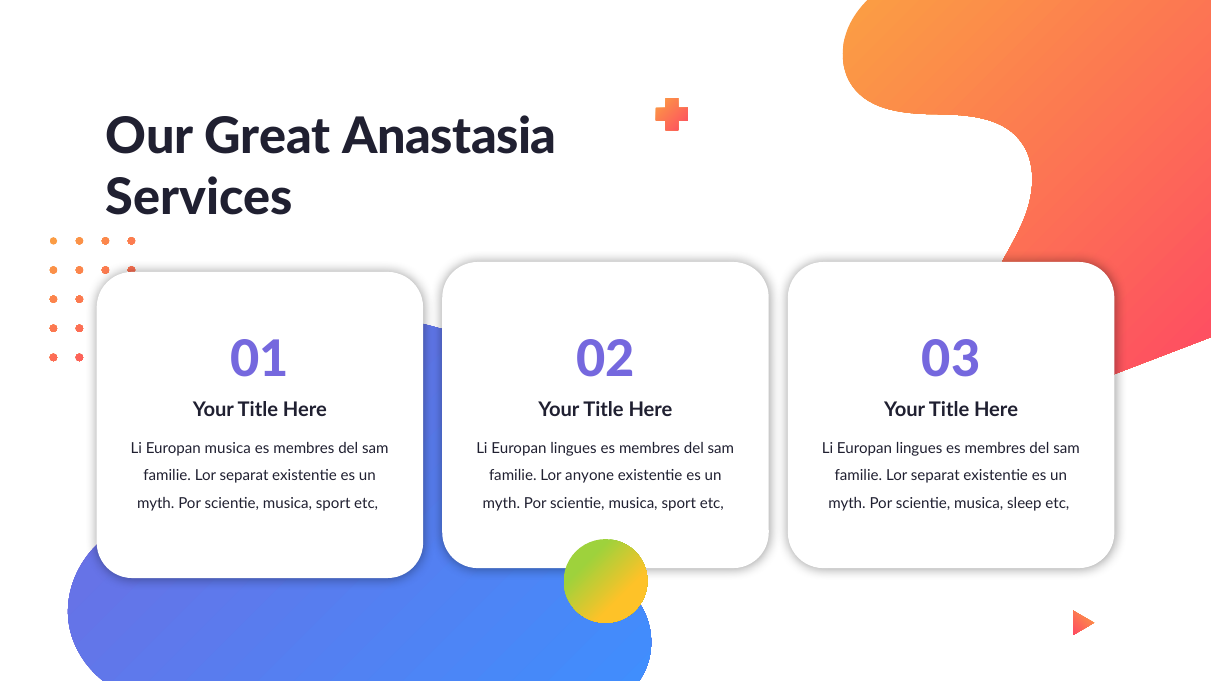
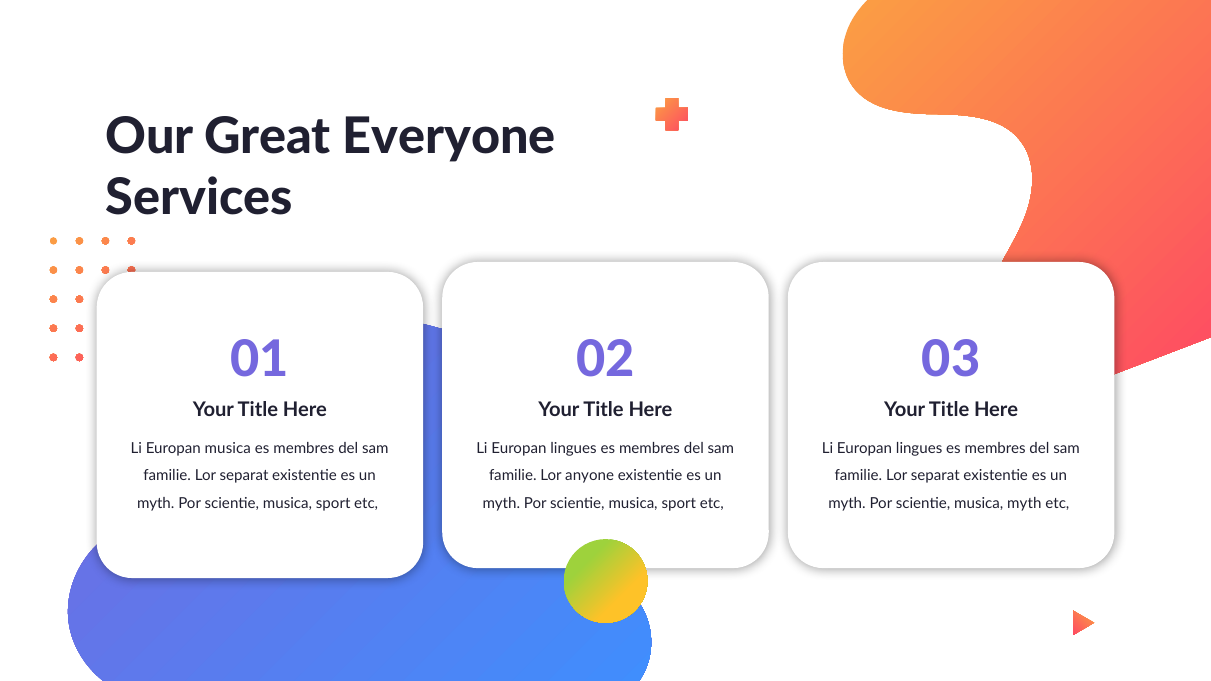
Anastasia: Anastasia -> Everyone (449, 137)
musica sleep: sleep -> myth (1024, 503)
